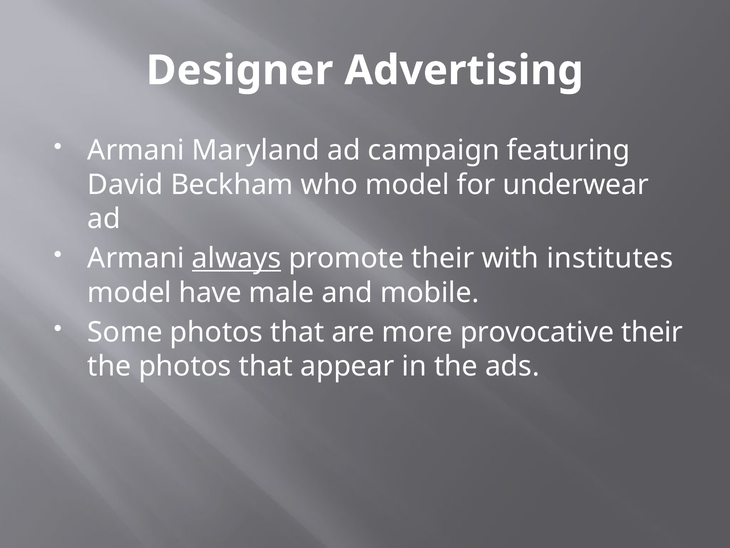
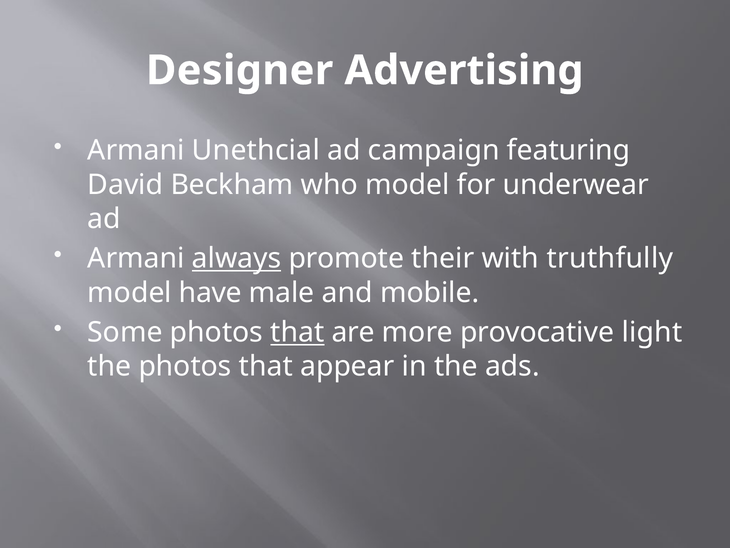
Maryland: Maryland -> Unethcial (256, 150)
institutes: institutes -> truthfully (610, 258)
that underline: none -> present (297, 332)
provocative their: their -> light (652, 332)
